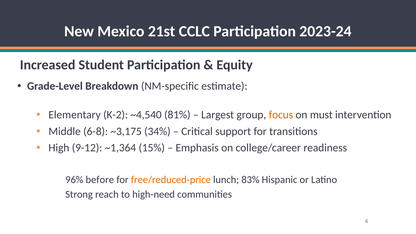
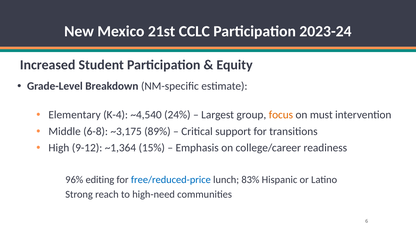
K-2: K-2 -> K-4 (116, 115)
81%: 81% -> 24% (177, 115)
34%: 34% -> 89% (157, 131)
before: before -> editing (100, 180)
free/reduced-price colour: orange -> blue (171, 180)
